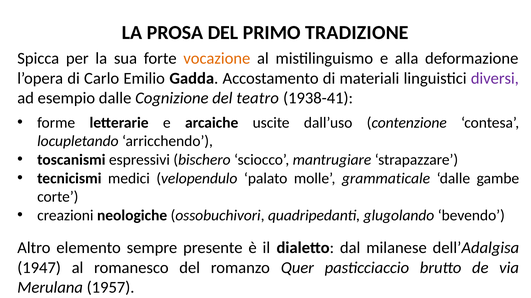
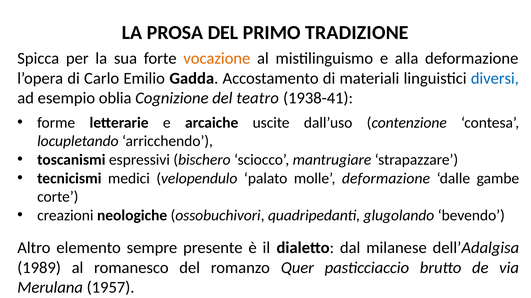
diversi colour: purple -> blue (495, 78)
esempio dalle: dalle -> oblia (115, 98)
molle grammaticale: grammaticale -> deformazione (386, 179)
1947: 1947 -> 1989 (39, 268)
